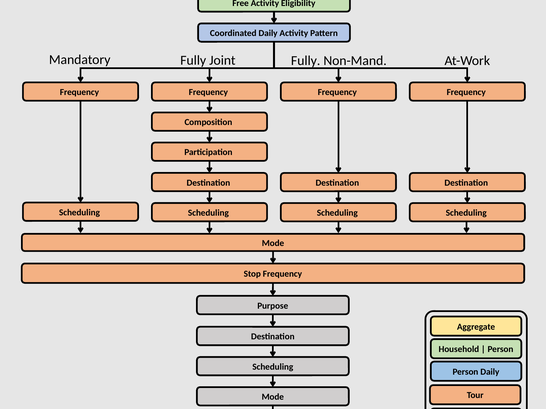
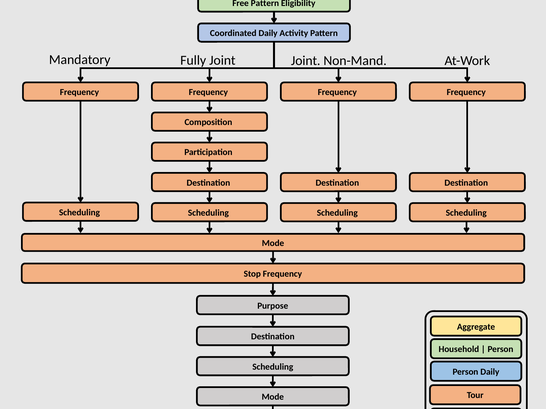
Free Activity: Activity -> Pattern (265, 3)
Joint Fully: Fully -> Joint (306, 61)
